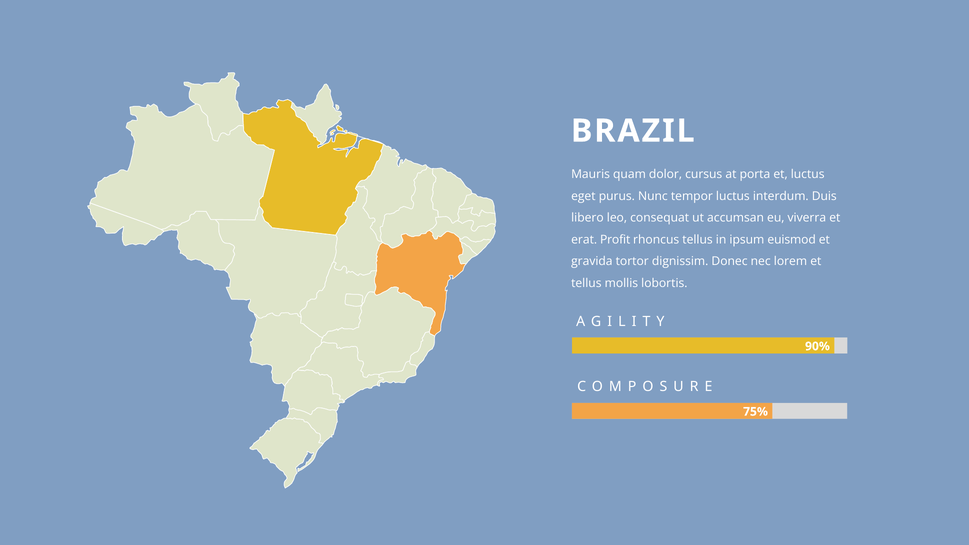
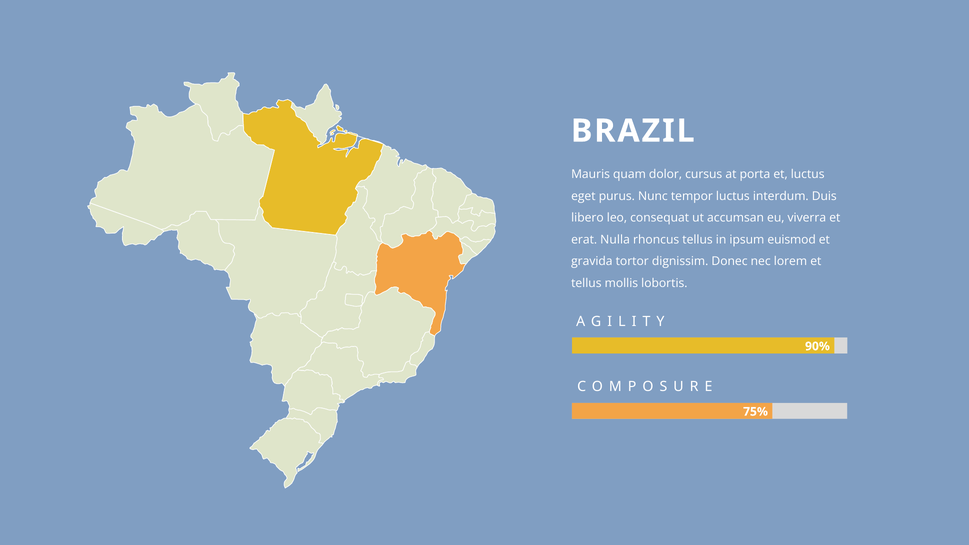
Profit: Profit -> Nulla (615, 240)
